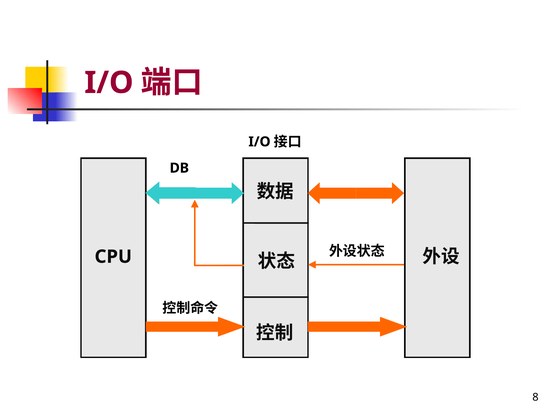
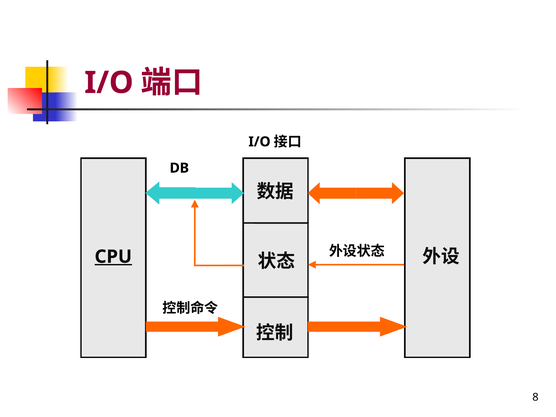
CPU underline: none -> present (113, 257)
